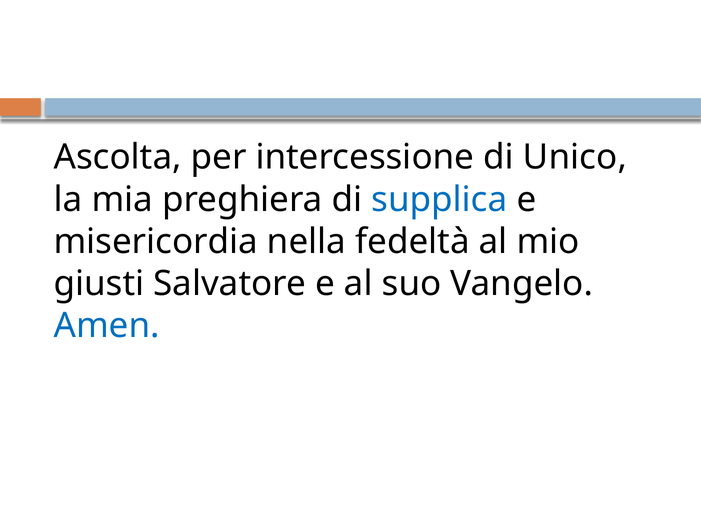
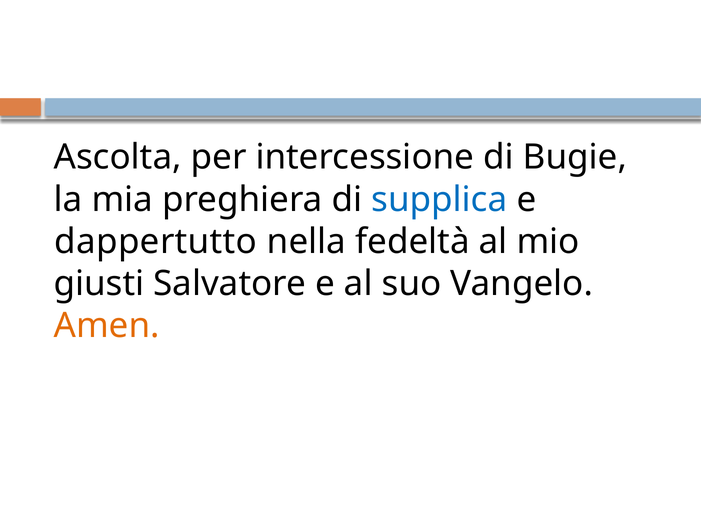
Unico: Unico -> Bugie (575, 157)
misericordia: misericordia -> dappertutto (156, 241)
Amen colour: blue -> orange (107, 326)
